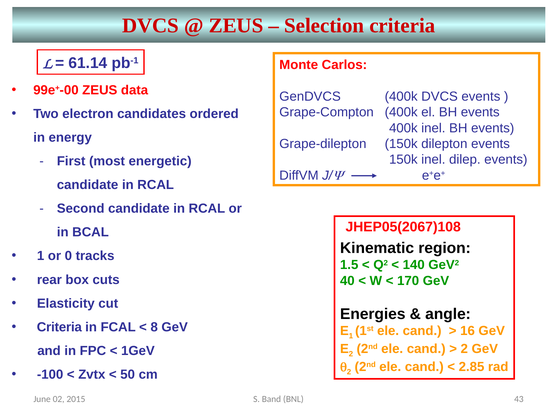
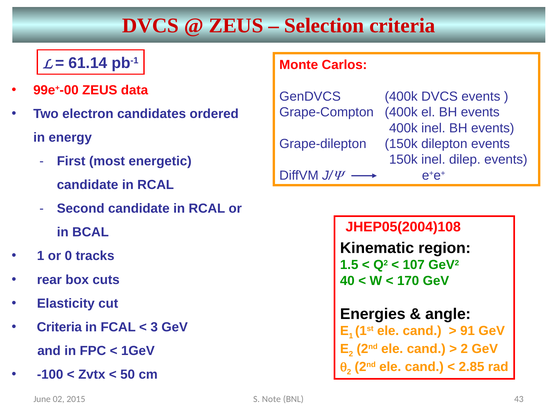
JHEP05(2067)108: JHEP05(2067)108 -> JHEP05(2004)108 (403, 227)
140: 140 -> 107 (414, 265)
8: 8 -> 3 (154, 327)
16: 16 -> 91 (468, 331)
Band: Band -> Note (271, 399)
